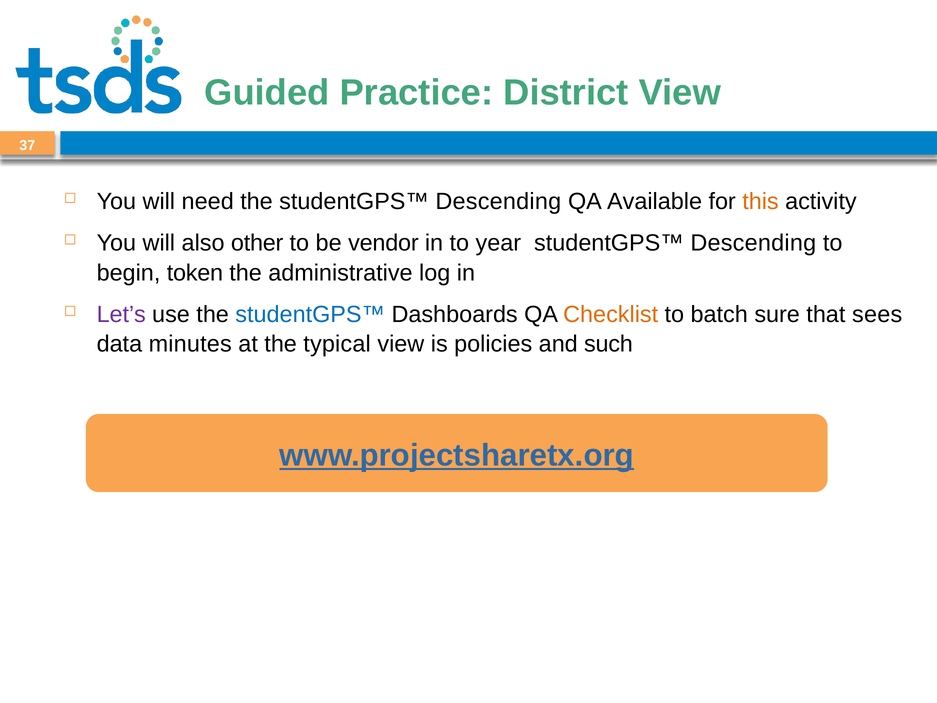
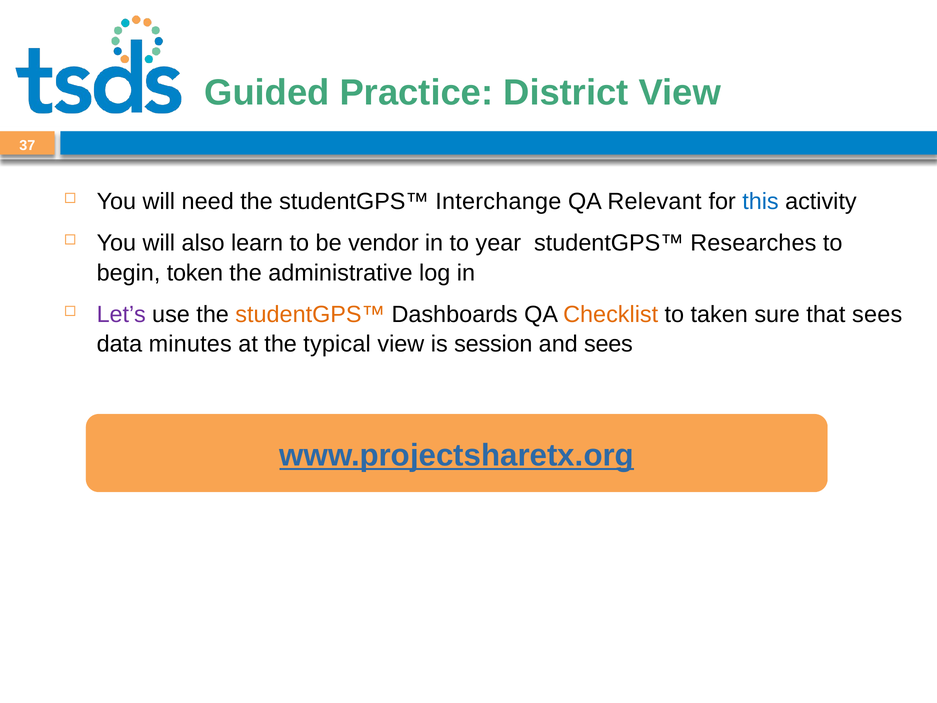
the studentGPS™ Descending: Descending -> Interchange (498, 202)
Available: Available -> Relevant (654, 202)
this colour: orange -> blue (761, 202)
other: other -> learn (257, 243)
Descending: Descending -> Researches (753, 243)
studentGPS™ colour: blue -> orange (310, 314)
batch: batch -> taken (719, 314)
policies: policies -> session (493, 344)
and such: such -> sees (608, 344)
